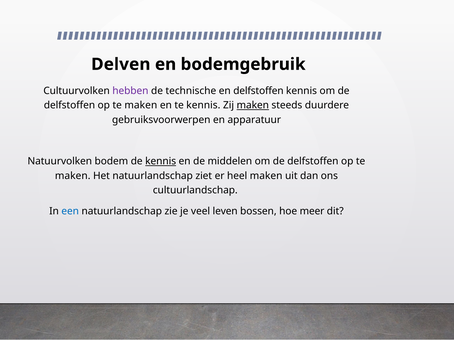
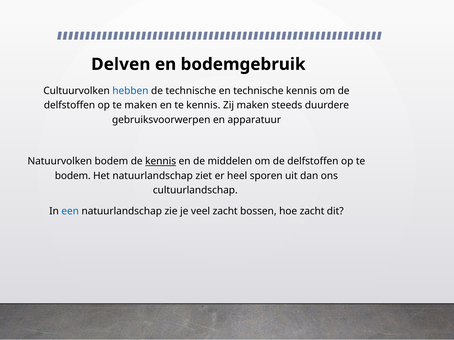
hebben colour: purple -> blue (130, 91)
en delfstoffen: delfstoffen -> technische (258, 91)
maken underline: present -> none (253, 105)
maken: maken -> bodem (73, 176)
heel maken: maken -> sporen (266, 176)
veel leven: leven -> zacht (225, 211)
hoe meer: meer -> zacht (312, 211)
